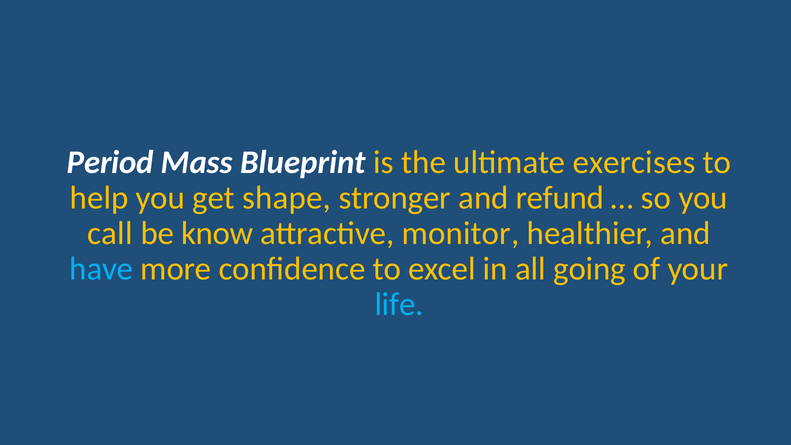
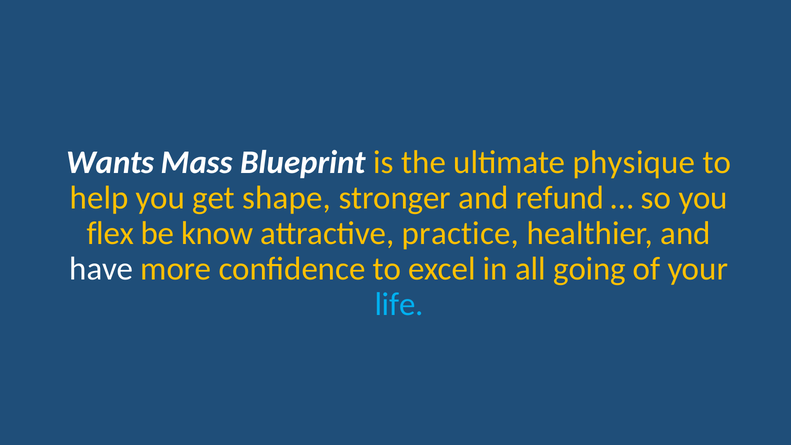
Period: Period -> Wants (110, 162)
exercises: exercises -> physique (634, 162)
call: call -> flex (110, 233)
monitor: monitor -> practice (461, 233)
have colour: light blue -> white (101, 269)
